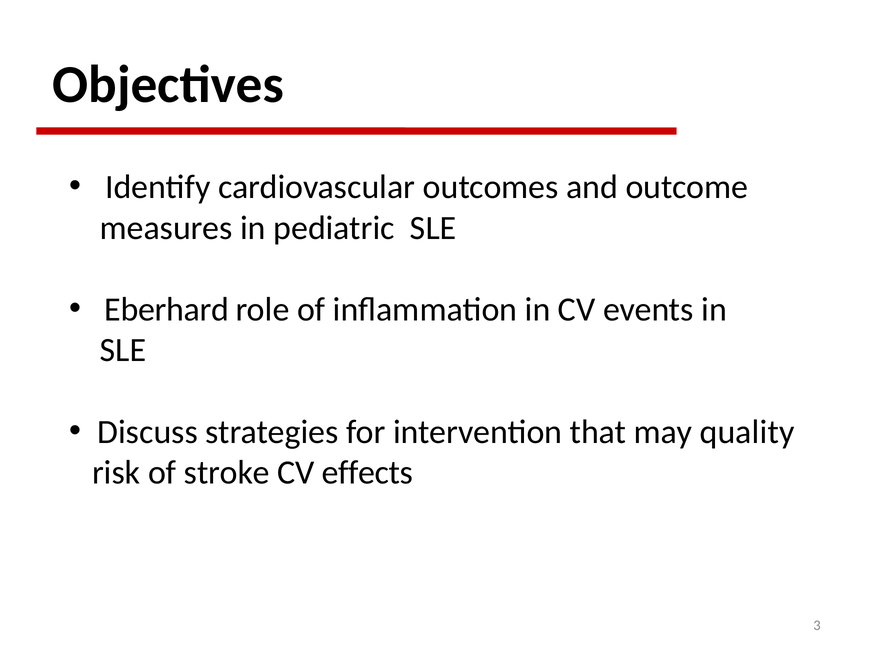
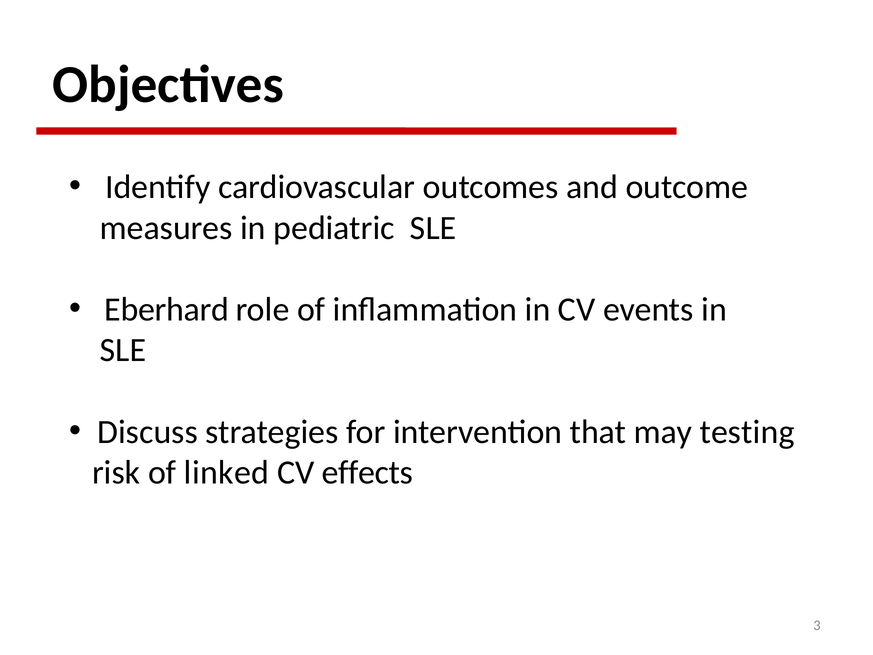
quality: quality -> testing (747, 432)
stroke: stroke -> linked (227, 472)
